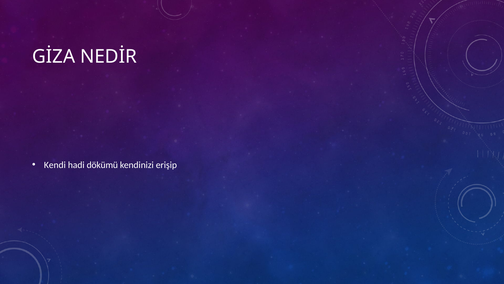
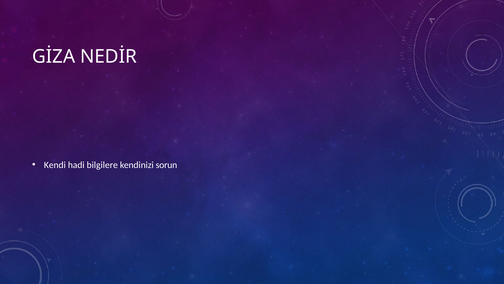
dökümü: dökümü -> bilgilere (102, 165)
erişip: erişip -> sorun (166, 165)
